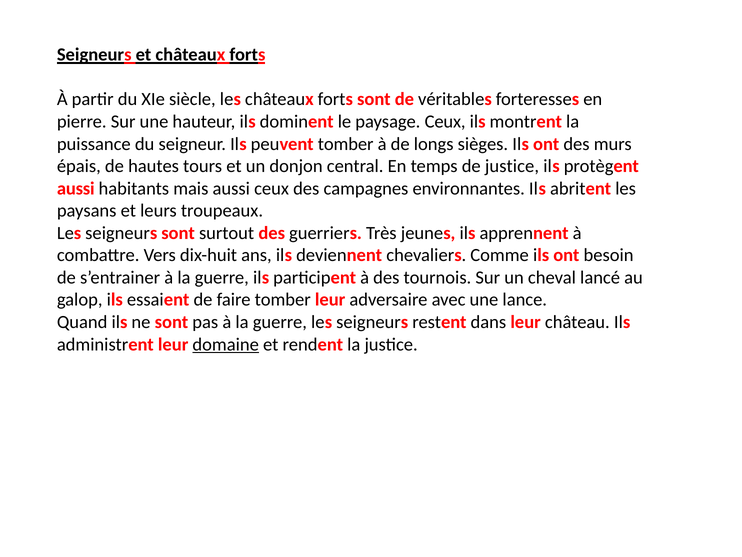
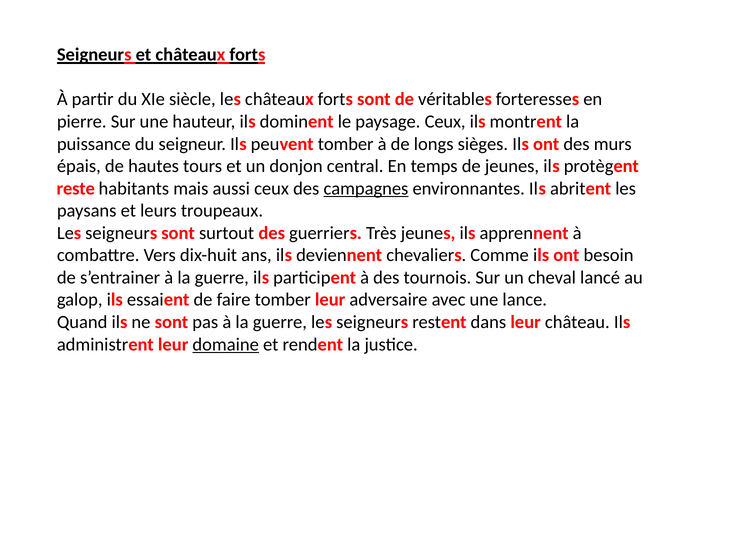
de justice: justice -> jeunes (512, 166)
aussi: aussi -> reste (76, 188)
campagnes underline: none -> present (366, 188)
